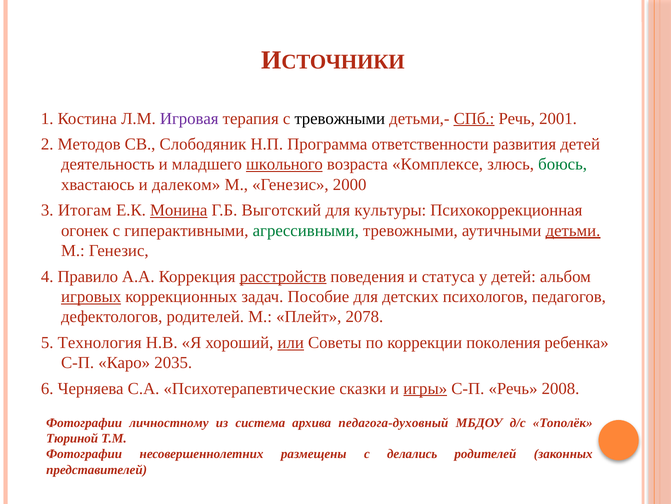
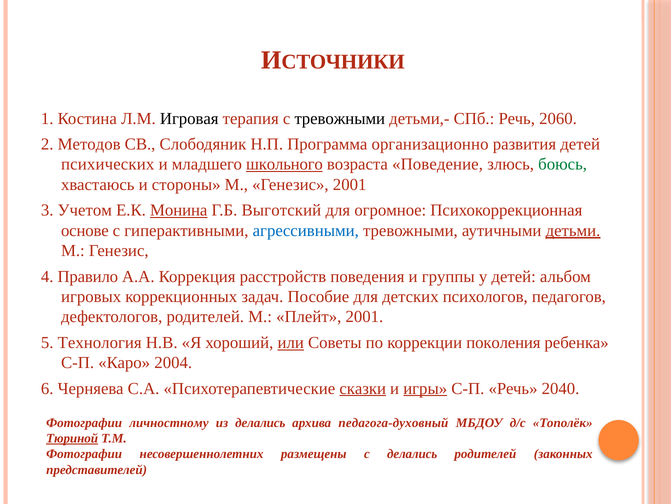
Игровая colour: purple -> black (189, 118)
СПб underline: present -> none (474, 118)
2001: 2001 -> 2060 (558, 118)
ответственности: ответственности -> организационно (430, 144)
деятельность: деятельность -> психических (108, 164)
Комплексе: Комплексе -> Поведение (438, 164)
далеком: далеком -> стороны (186, 184)
Генезис 2000: 2000 -> 2001 (350, 184)
Итогам: Итогам -> Учетом (85, 210)
культуры: культуры -> огромное (390, 210)
огонек: огонек -> основе (85, 230)
агрессивными colour: green -> blue (306, 230)
расстройств underline: present -> none (283, 276)
статуса: статуса -> группы (448, 276)
игровых underline: present -> none (91, 296)
Плейт 2078: 2078 -> 2001 (364, 316)
2035: 2035 -> 2004 (173, 362)
сказки underline: none -> present (363, 388)
2008: 2008 -> 2040 (561, 388)
из система: система -> делались (260, 422)
Тюриной underline: none -> present (72, 438)
